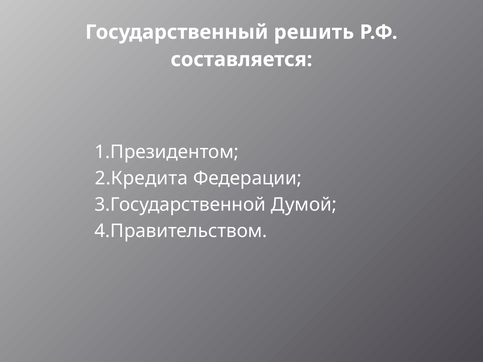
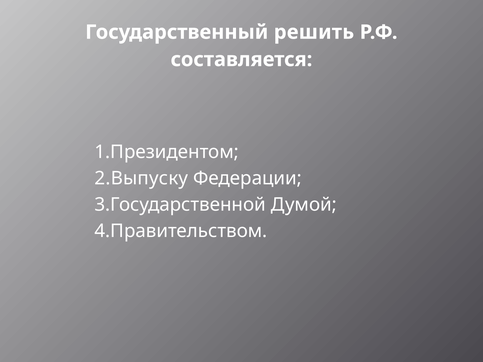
2.Кредита: 2.Кредита -> 2.Выпуску (141, 178)
